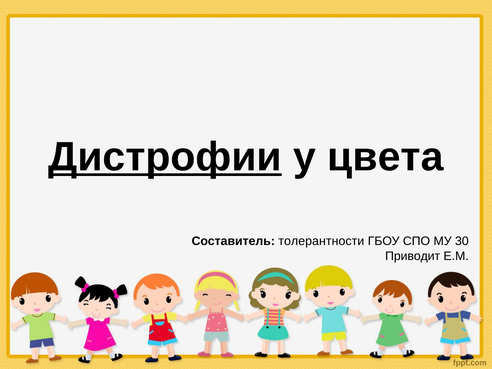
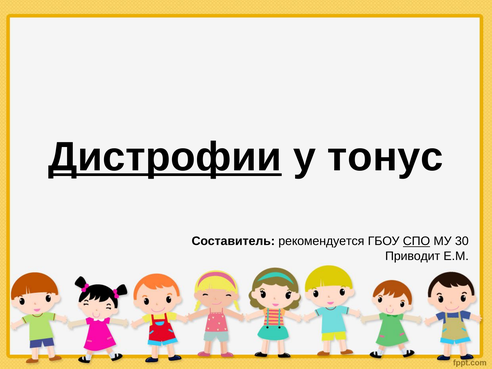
цвета: цвета -> тонус (385, 157)
толерантности: толерантности -> рекомендуется (321, 241)
СПО underline: none -> present (416, 241)
